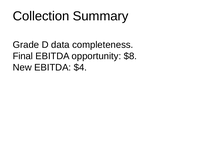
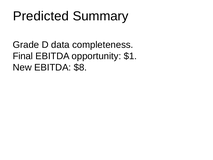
Collection: Collection -> Predicted (41, 16)
$8: $8 -> $1 (130, 56)
$4: $4 -> $8 (80, 67)
